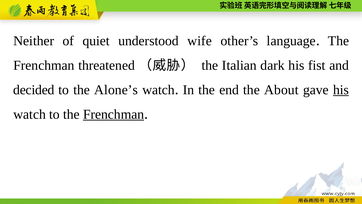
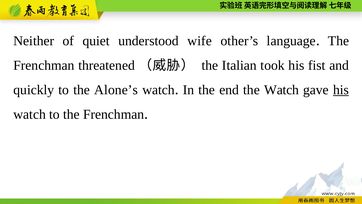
dark: dark -> took (273, 65)
decided: decided -> quickly (34, 90)
the About: About -> Watch (282, 90)
Frenchman underline: present -> none (114, 114)
